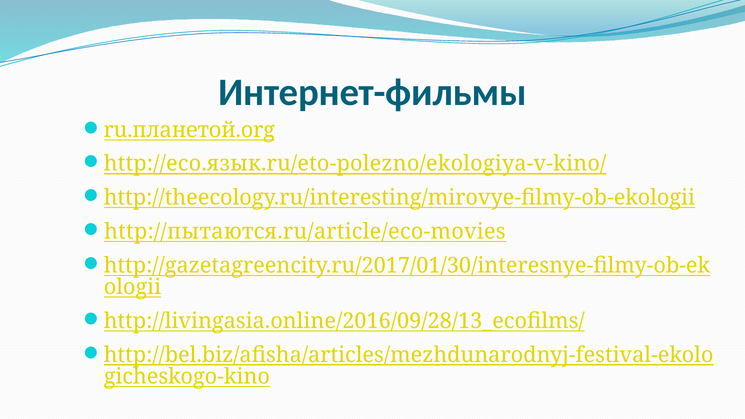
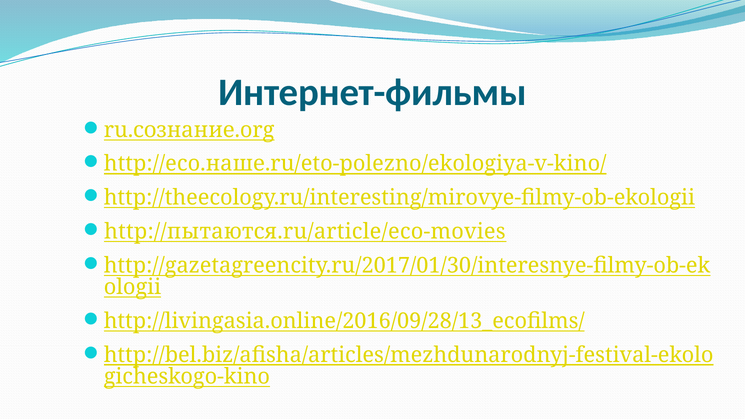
ru.планетой.org: ru.планетой.org -> ru.сознание.org (189, 130)
http://eco.язык.ru/eto-polezno/ekologiya-v-kino/: http://eco.язык.ru/eto-polezno/ekologiya-v-kino/ -> http://eco.наше.ru/eto-polezno/ekologiya-v-kino/ (355, 164)
